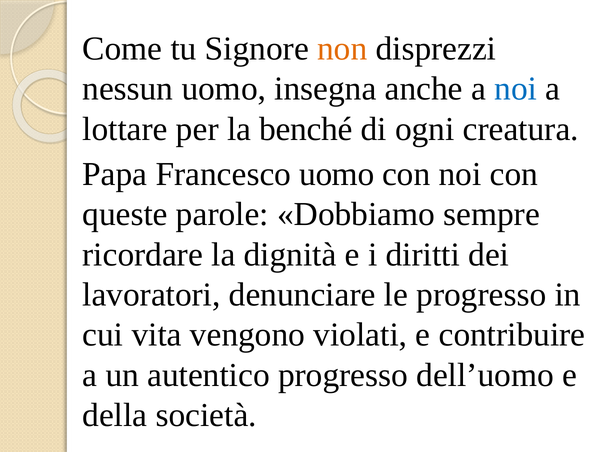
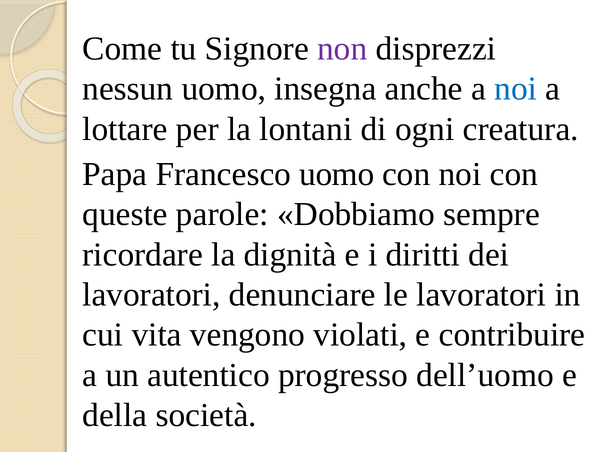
non colour: orange -> purple (342, 49)
benché: benché -> lontani (306, 129)
le progresso: progresso -> lavoratori (481, 295)
